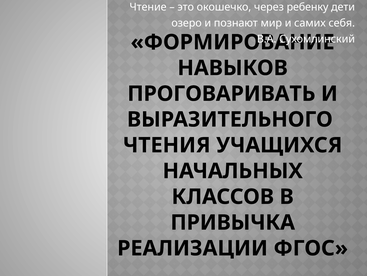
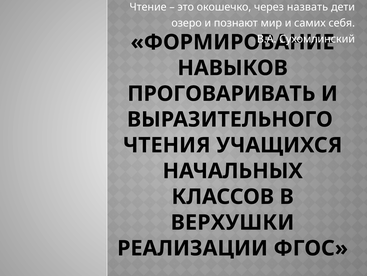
ребенку: ребенку -> назвать (307, 7)
ПРИВЫЧКА: ПРИВЫЧКА -> ВЕРХУШКИ (233, 222)
